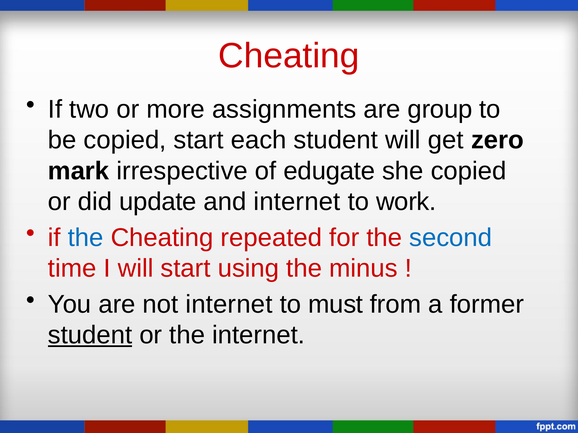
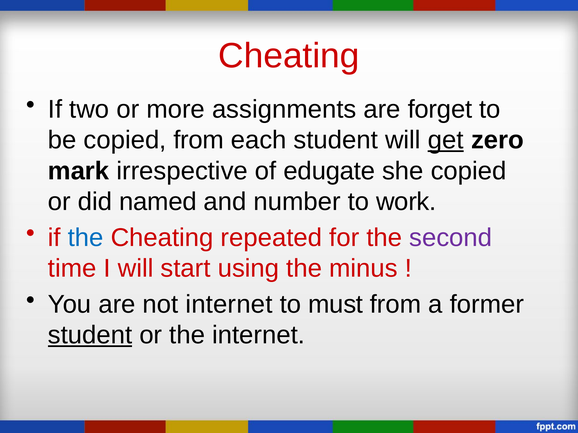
group: group -> forget (440, 109)
copied start: start -> from (199, 140)
get underline: none -> present (446, 140)
update: update -> named (158, 202)
and internet: internet -> number (297, 202)
second colour: blue -> purple (451, 238)
